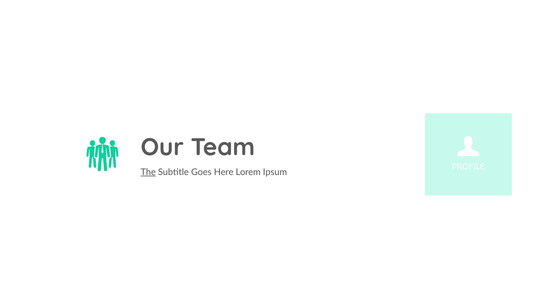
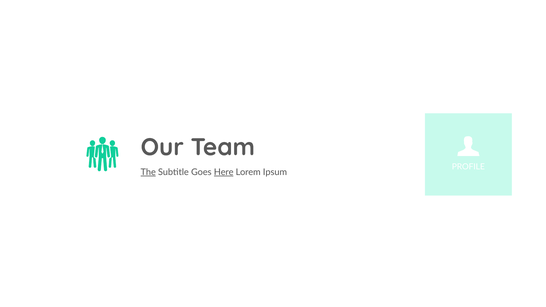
Here underline: none -> present (224, 172)
